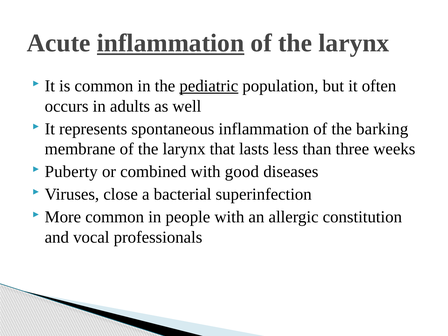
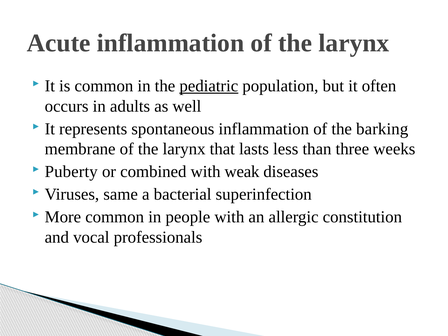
inflammation underline: present -> none (171, 43)
good: good -> weak (242, 172)
close: close -> same (121, 194)
